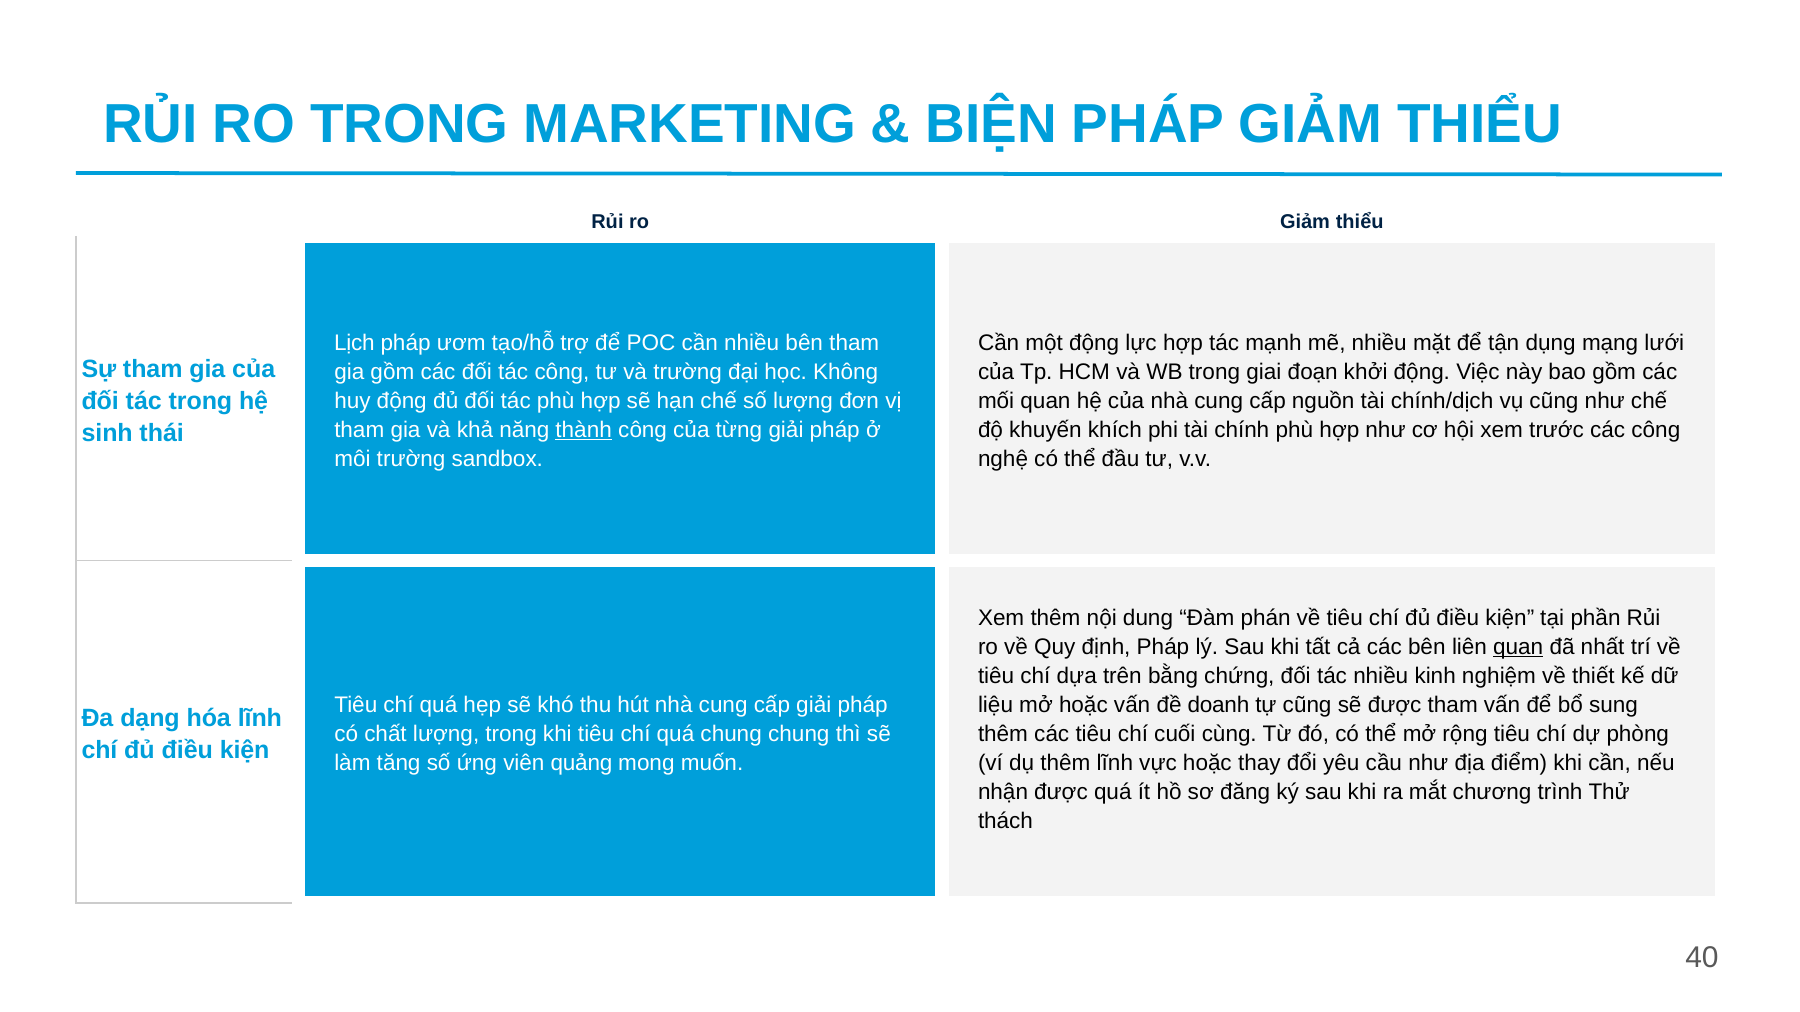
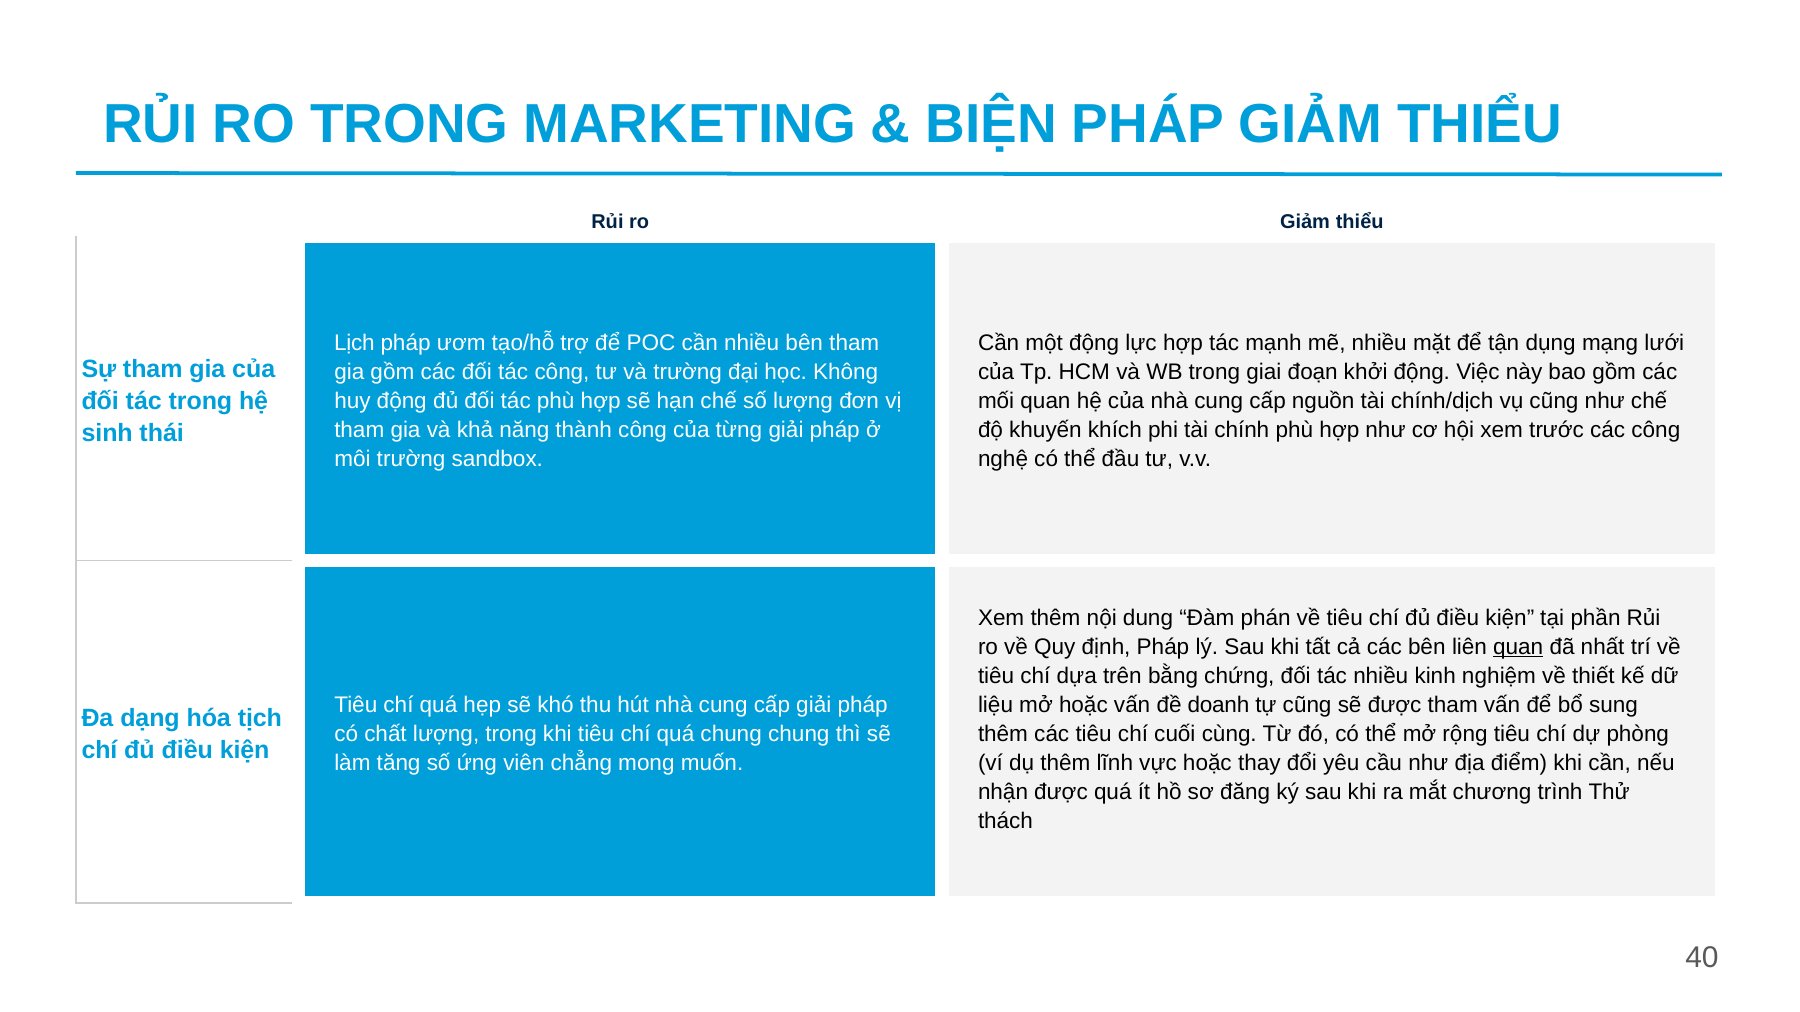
thành underline: present -> none (584, 430)
hóa lĩnh: lĩnh -> tịch (260, 718)
quảng: quảng -> chẳng (581, 763)
